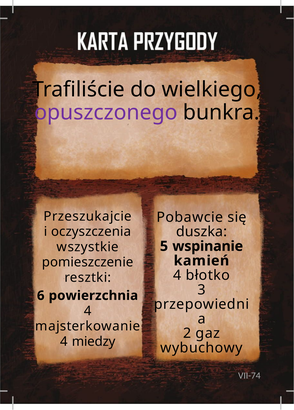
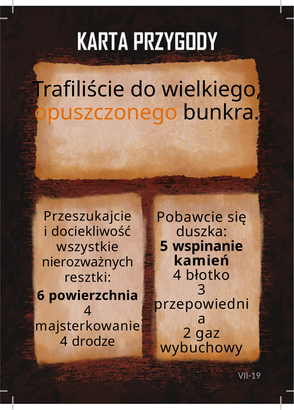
opuszczonego colour: purple -> orange (106, 112)
oczyszczenia: oczyszczenia -> dociekliwość (91, 231)
pomieszczenie: pomieszczenie -> nierozważnych (88, 262)
miedzy: miedzy -> drodze (94, 341)
VII-74: VII-74 -> VII-19 (249, 375)
